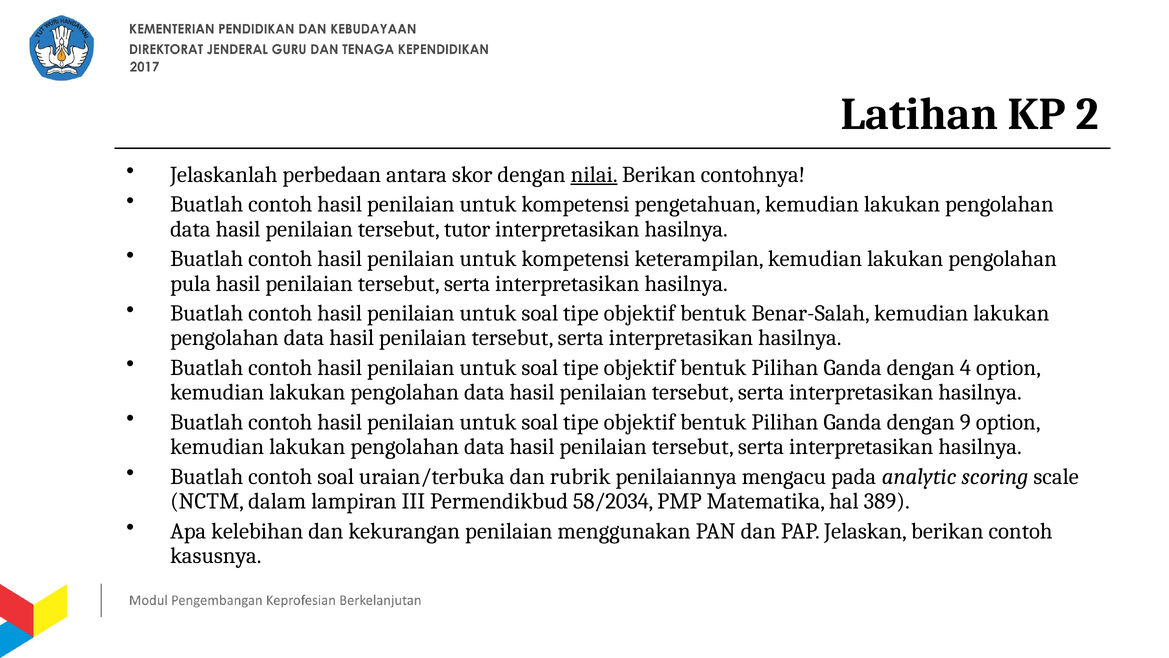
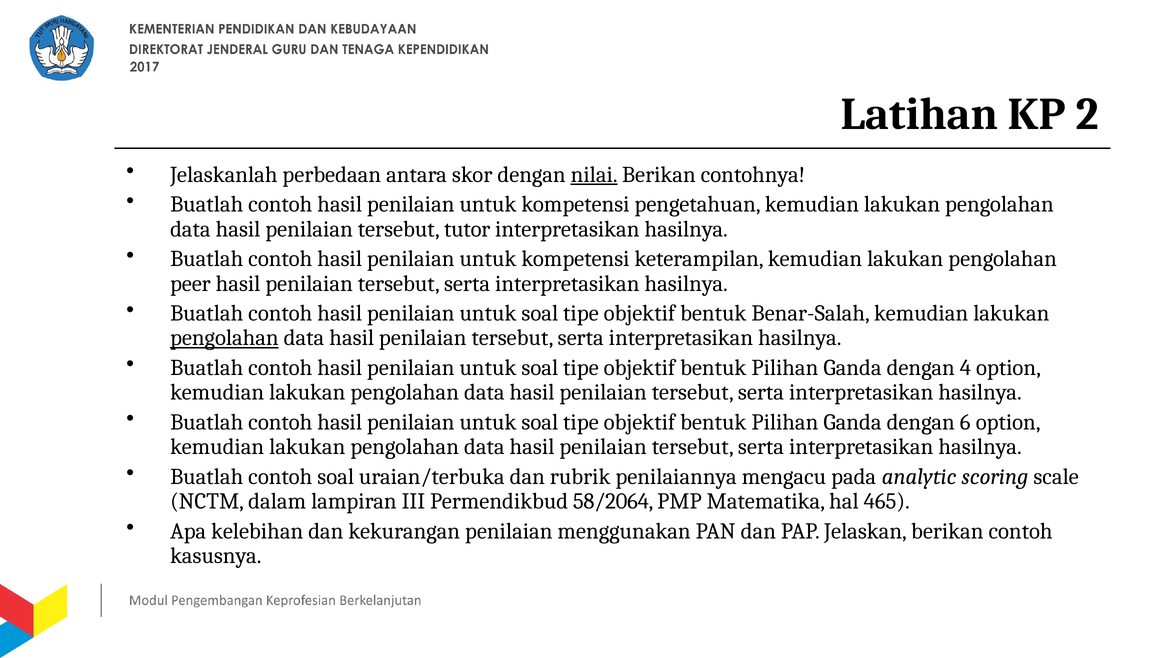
pula: pula -> peer (190, 283)
pengolahan underline: none -> present (224, 338)
9: 9 -> 6 (965, 422)
58/2034: 58/2034 -> 58/2064 (613, 501)
389: 389 -> 465 (887, 501)
